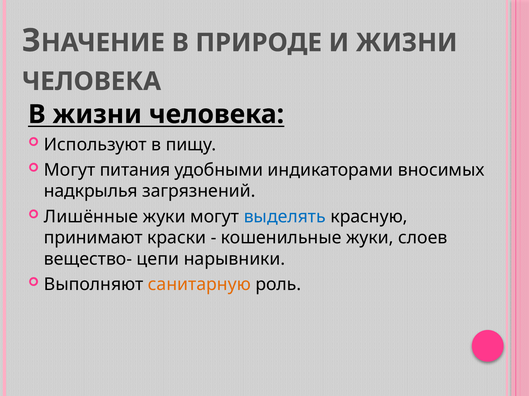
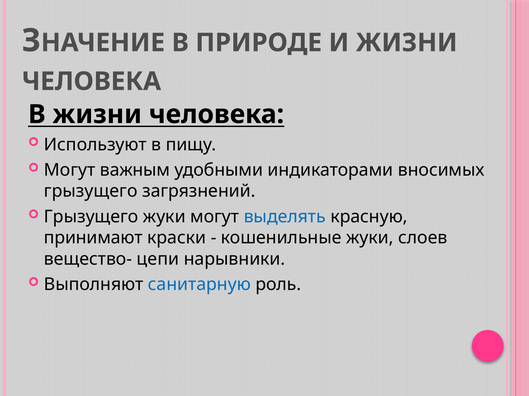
питания: питания -> важным (135, 170)
надкрылья: надкрылья -> грызущего (91, 192)
Лишённые: Лишённые -> Грызущего (91, 217)
санитарную colour: orange -> blue (199, 285)
